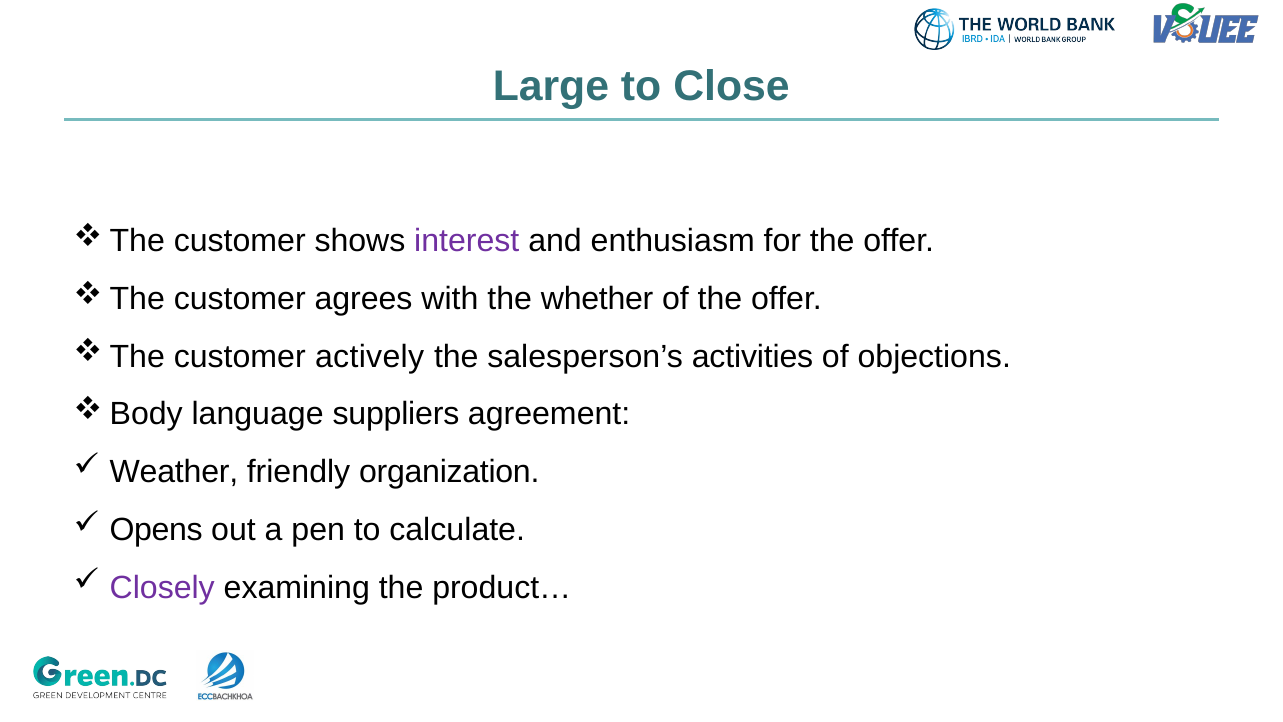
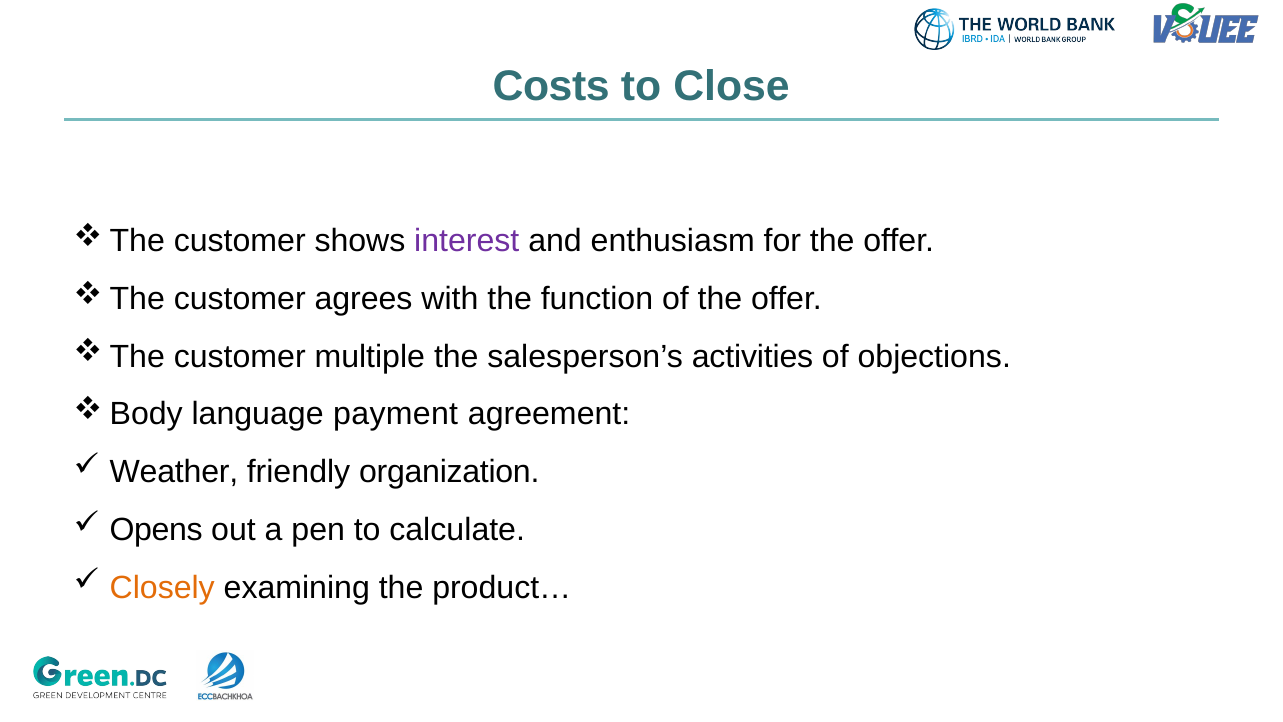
Large: Large -> Costs (551, 87)
whether: whether -> function (597, 299)
actively: actively -> multiple (370, 356)
suppliers: suppliers -> payment (396, 414)
Closely colour: purple -> orange (162, 587)
